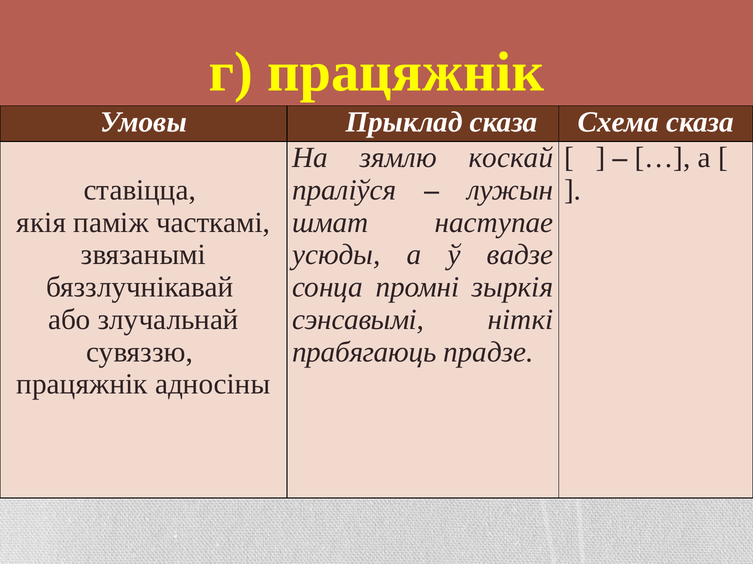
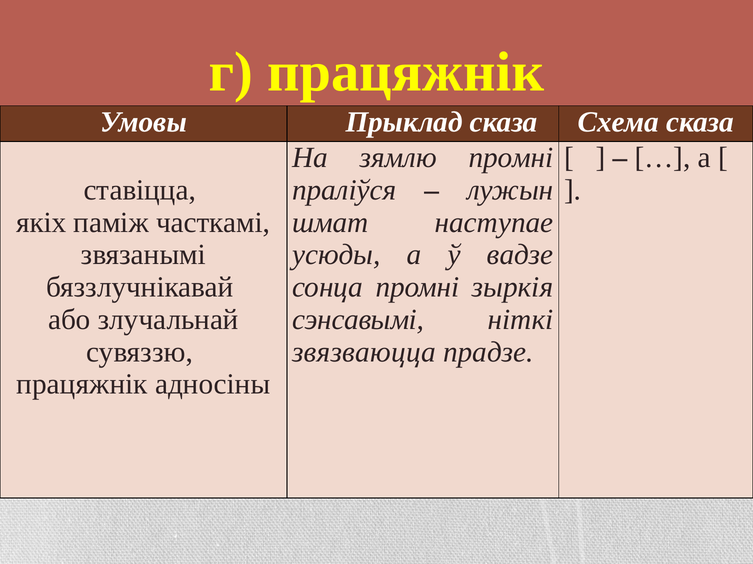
зямлю коскай: коскай -> промні (511, 158)
якія: якія -> якіх (41, 223)
прабягаюць: прабягаюць -> звязваюцца (364, 352)
